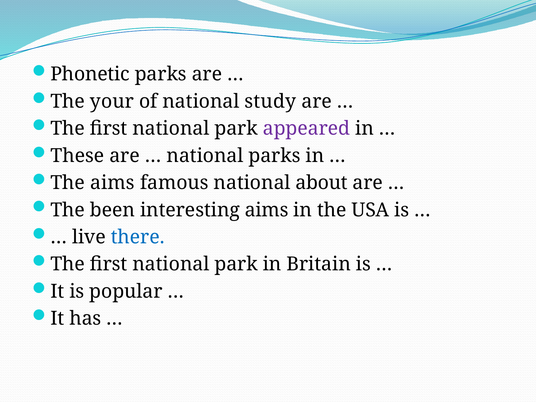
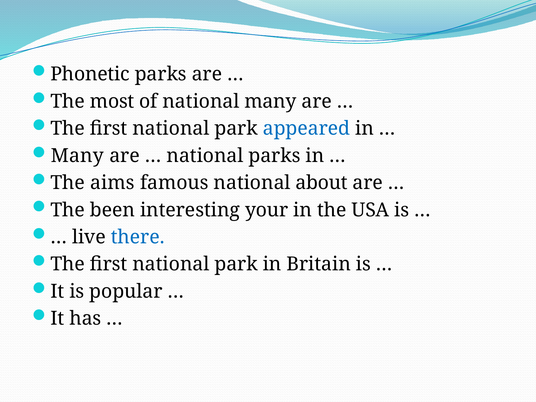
your: your -> most (112, 101)
national study: study -> many (271, 101)
appeared colour: purple -> blue (306, 129)
These: These -> Many (77, 156)
interesting aims: aims -> your (267, 210)
